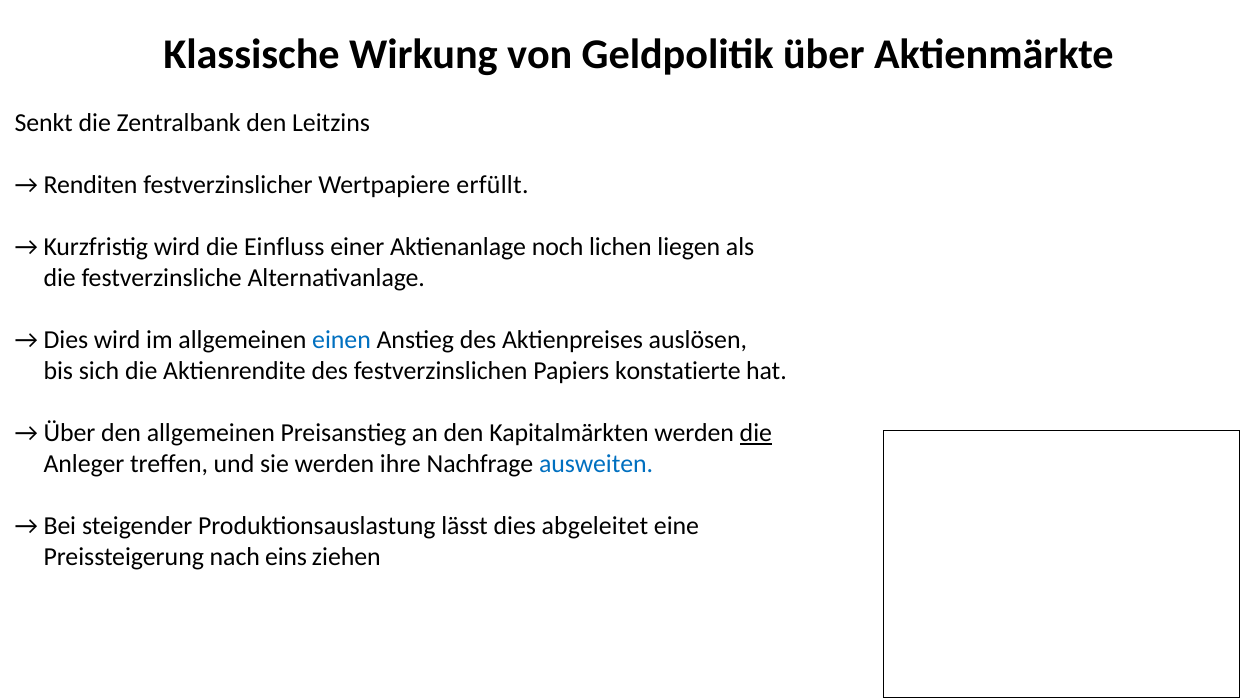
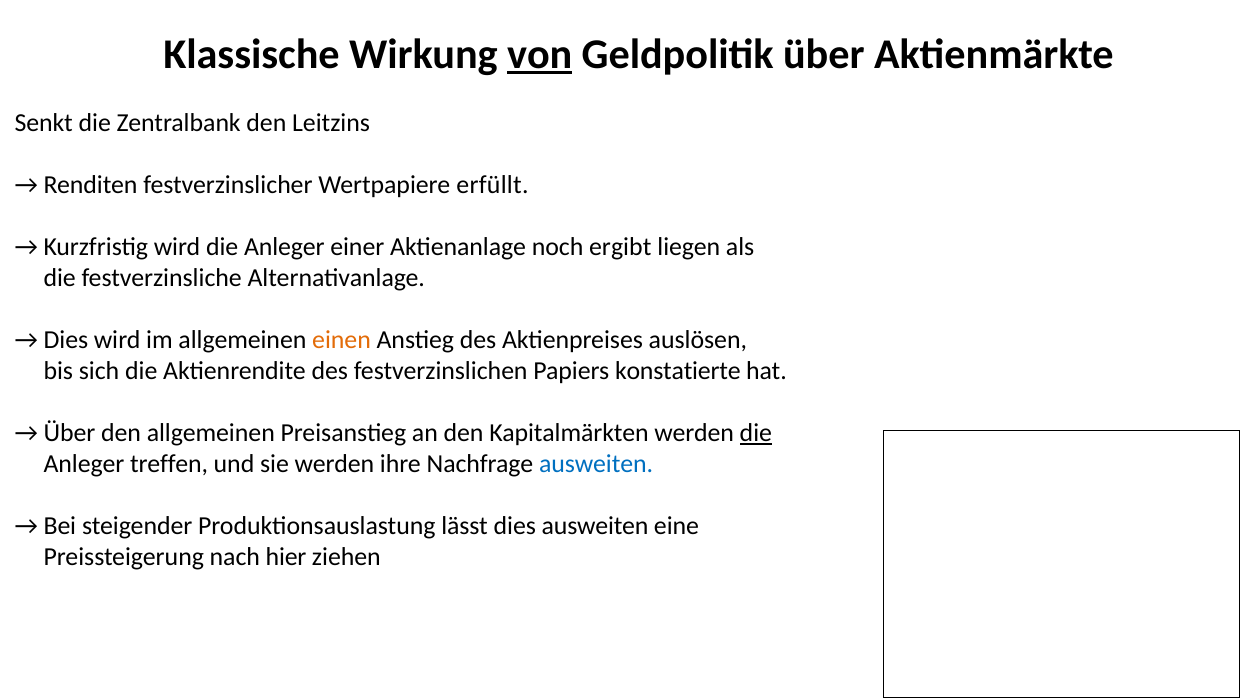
von underline: none -> present (540, 54)
wird die Einfluss: Einfluss -> Anleger (284, 247)
lichen: lichen -> ergibt (620, 247)
einen colour: blue -> orange (342, 340)
dies abgeleitet: abgeleitet -> ausweiten (595, 526)
eins: eins -> hier (286, 556)
